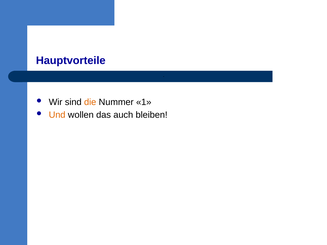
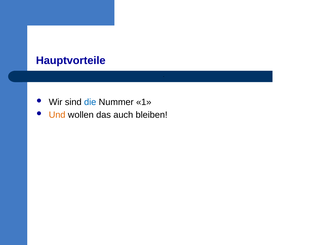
die colour: orange -> blue (90, 102)
